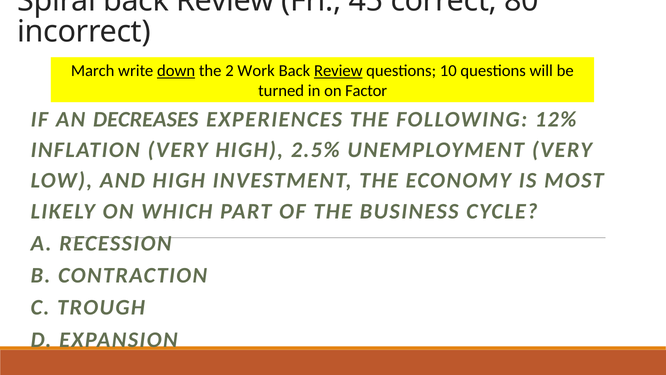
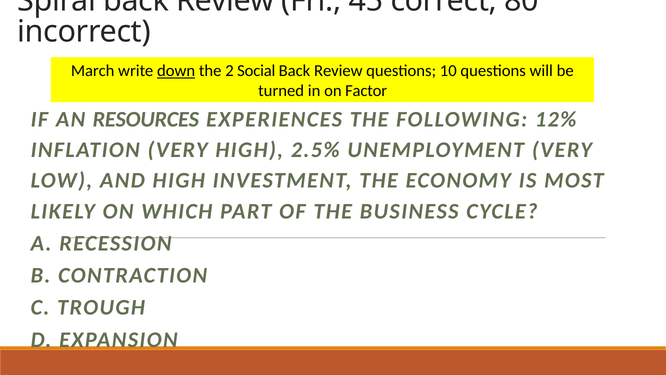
Work: Work -> Social (256, 71)
Review underline: present -> none (338, 71)
DECREASES: DECREASES -> RESOURCES (146, 119)
